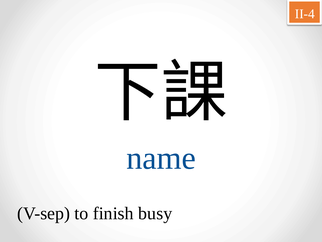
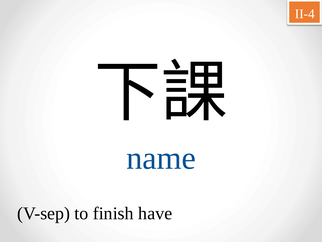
busy: busy -> have (155, 213)
